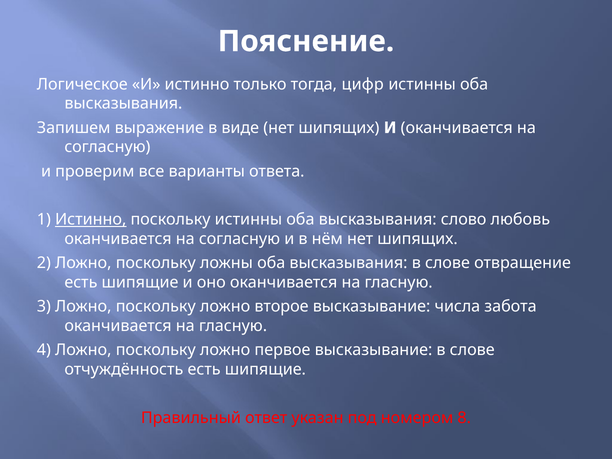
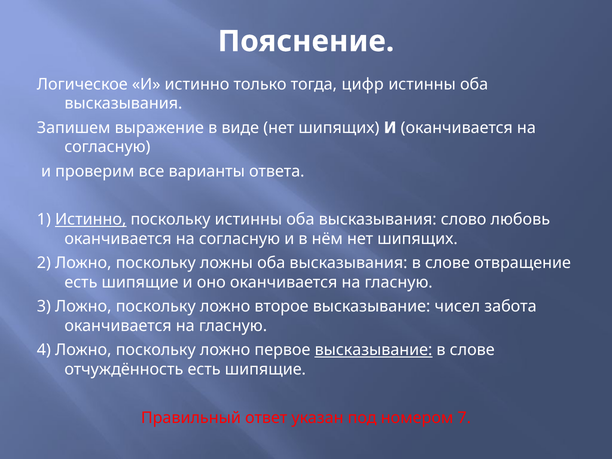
числа: числа -> чисел (457, 307)
высказывание underline: none -> present (373, 350)
8: 8 -> 7 (464, 418)
